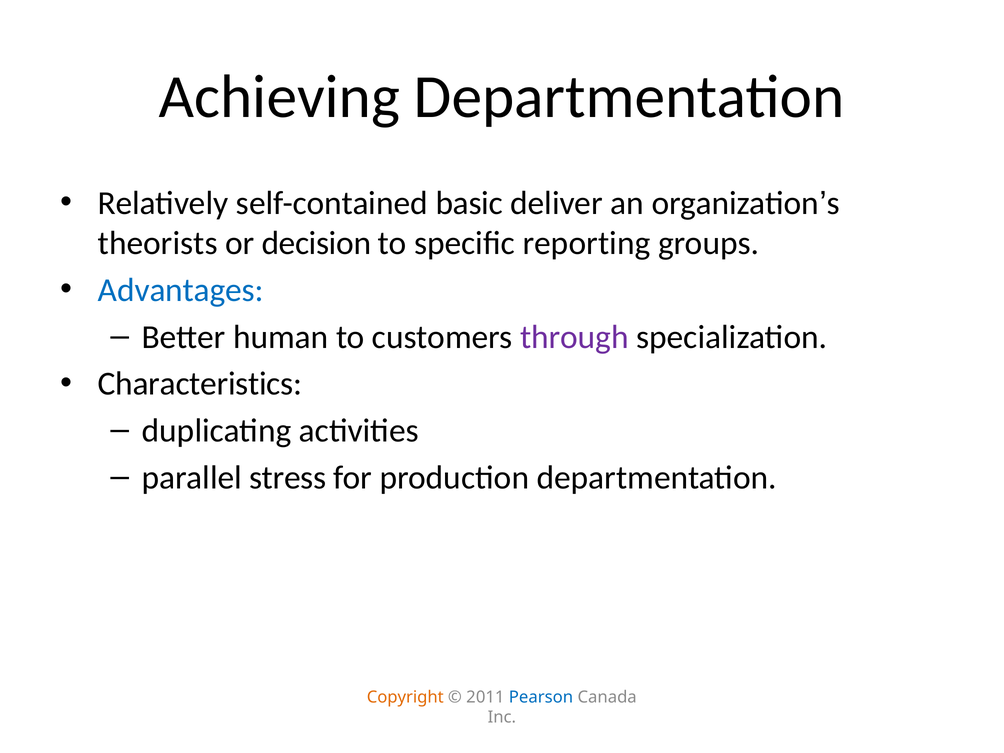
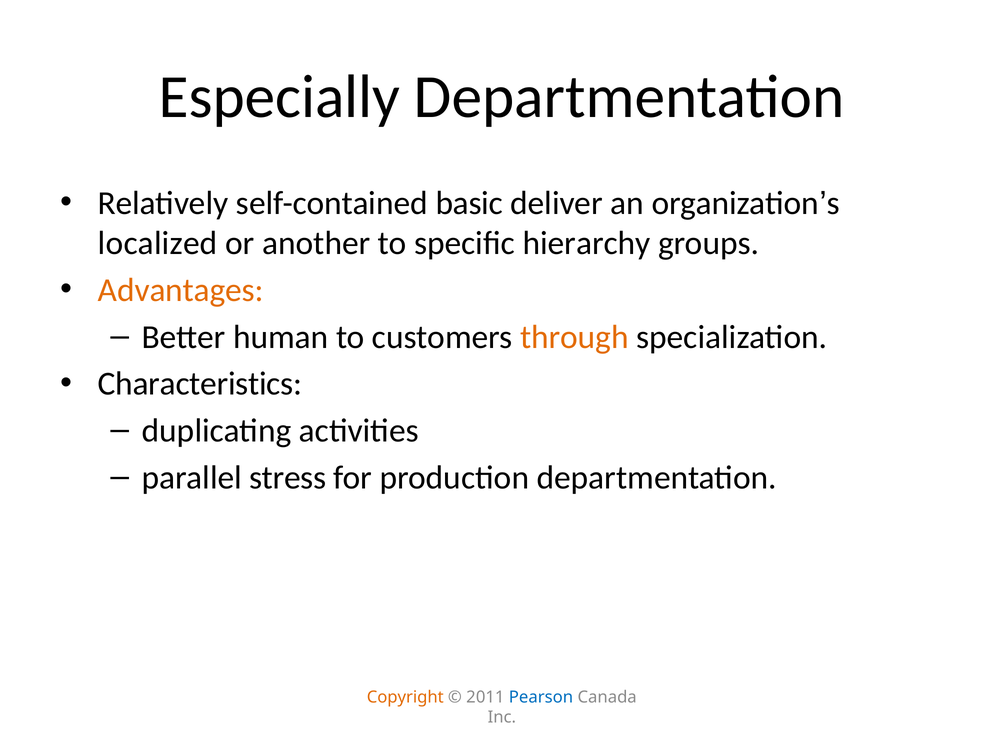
Achieving: Achieving -> Especially (279, 97)
theorists: theorists -> localized (158, 243)
decision: decision -> another (316, 243)
reporting: reporting -> hierarchy (587, 243)
Advantages colour: blue -> orange (181, 290)
through colour: purple -> orange (574, 337)
